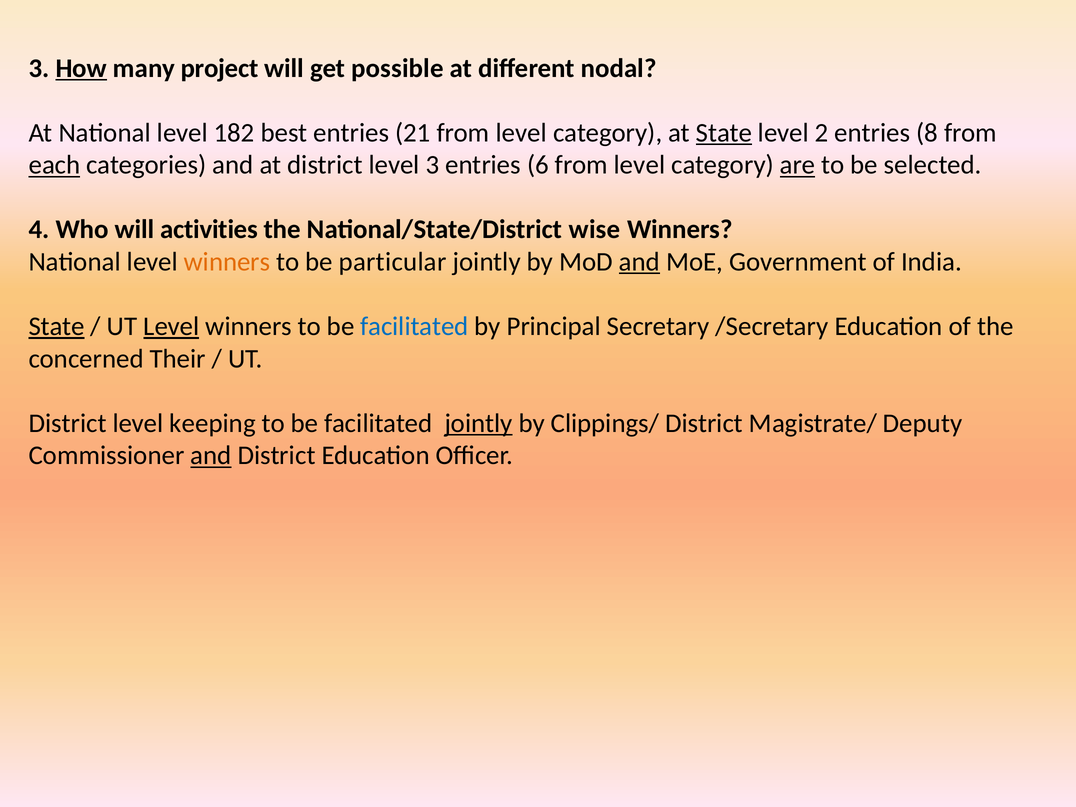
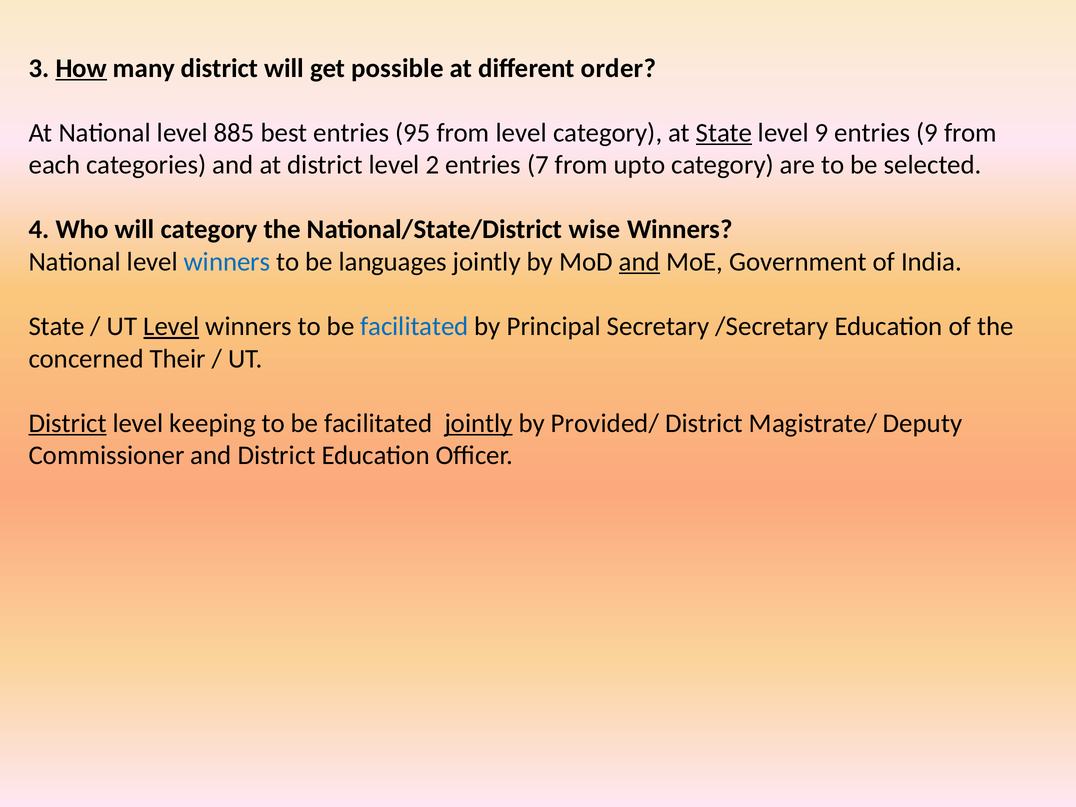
many project: project -> district (220, 68)
nodal: nodal -> order (619, 68)
182: 182 -> 885 (234, 133)
21: 21 -> 95 (413, 133)
level 2: 2 -> 9 (822, 133)
entries 8: 8 -> 9 (927, 133)
each underline: present -> none (54, 165)
level 3: 3 -> 2 (432, 165)
6: 6 -> 7 (538, 165)
level: level -> upto (640, 165)
are underline: present -> none (798, 165)
will activities: activities -> category (209, 230)
winners colour: orange -> blue (227, 262)
particular: particular -> languages (393, 262)
State underline: present -> none (57, 326)
District underline: none -> present (68, 423)
Clippings/: Clippings/ -> Provided/ (605, 423)
and underline: present -> none (211, 456)
